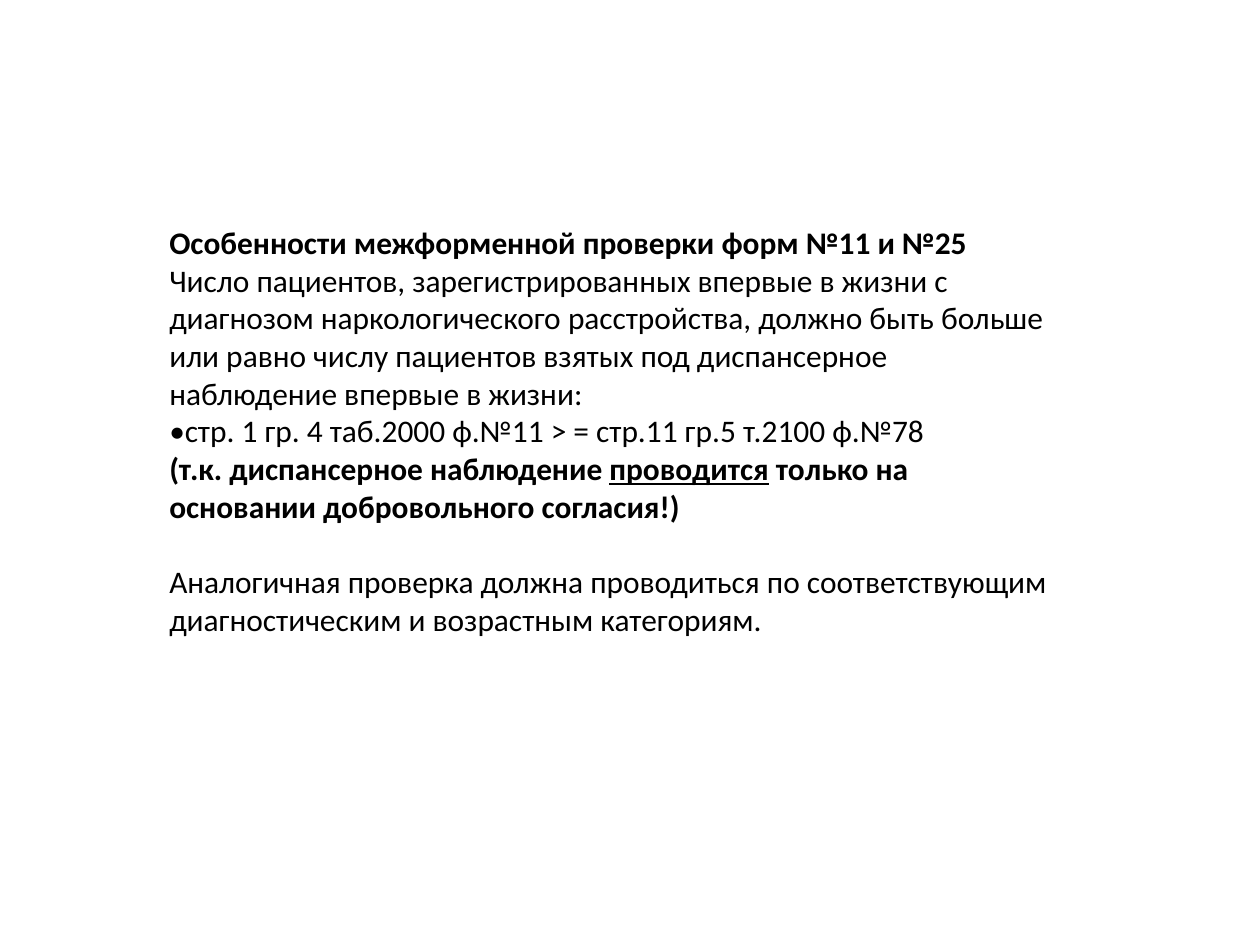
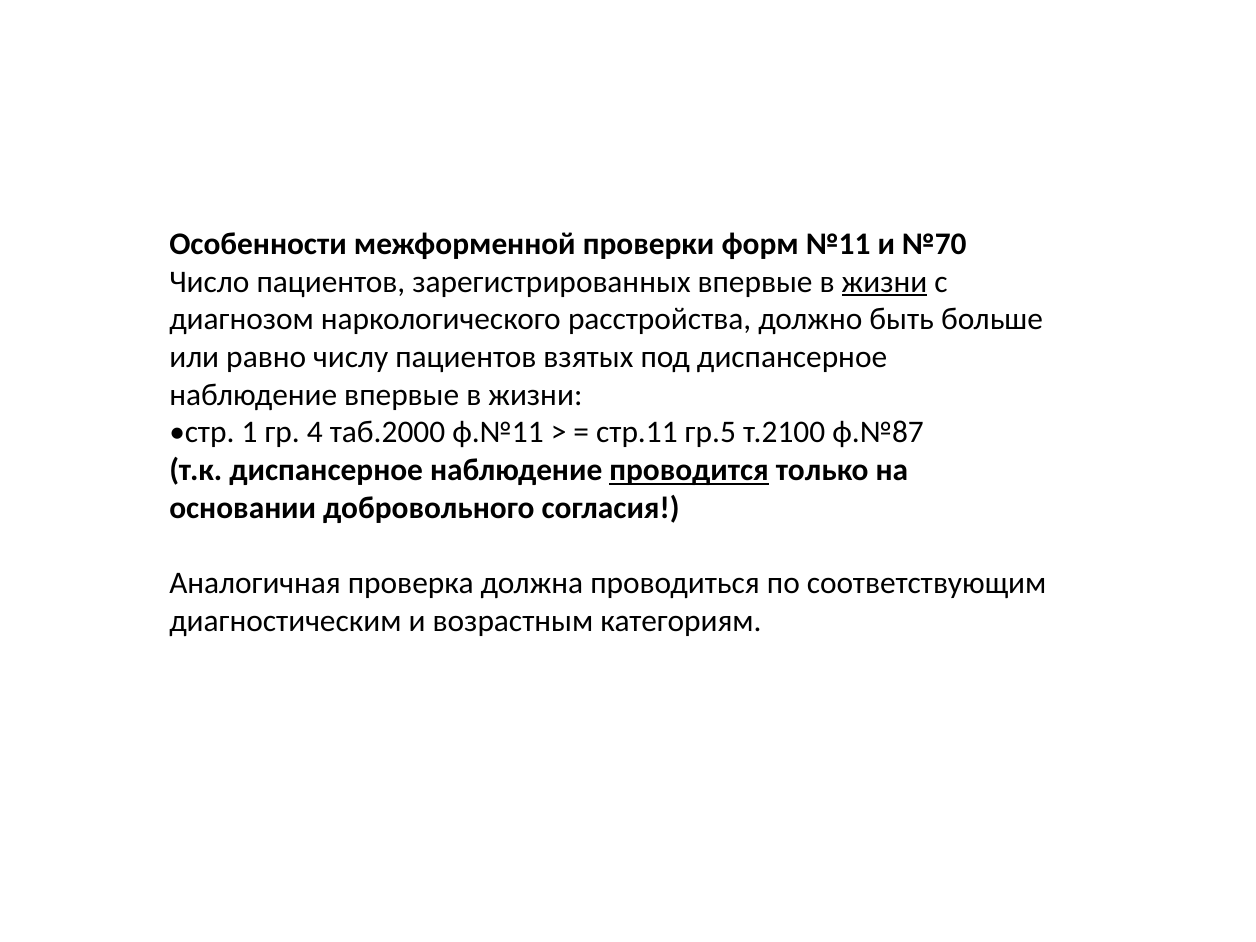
№25: №25 -> №70 (934, 244)
жизни underline: none -> present (885, 282)
ф.№78: ф.№78 -> ф.№87 (878, 433)
